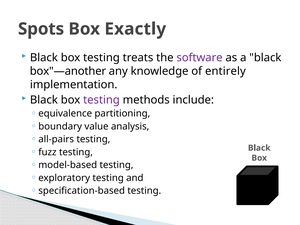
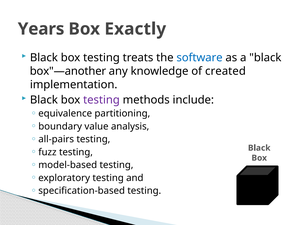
Spots: Spots -> Years (41, 29)
software colour: purple -> blue (200, 58)
entirely: entirely -> created (225, 71)
